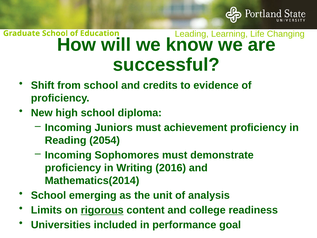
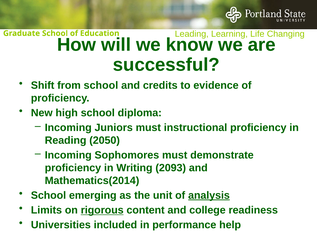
achievement: achievement -> instructional (196, 128)
2054: 2054 -> 2050 (105, 140)
2016: 2016 -> 2093 (171, 168)
analysis underline: none -> present (209, 195)
goal: goal -> help (230, 225)
